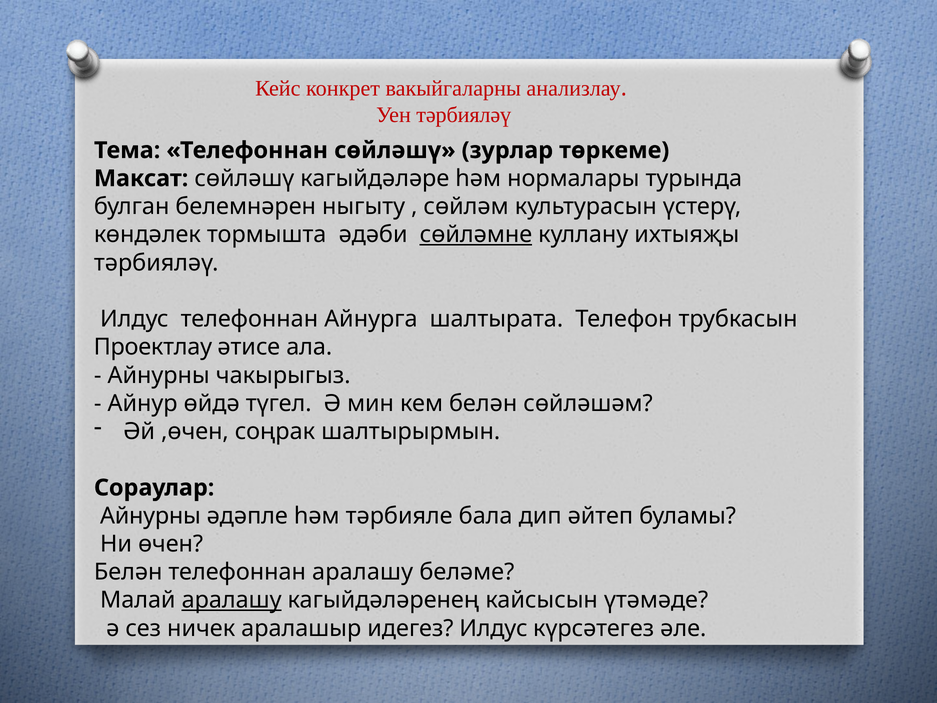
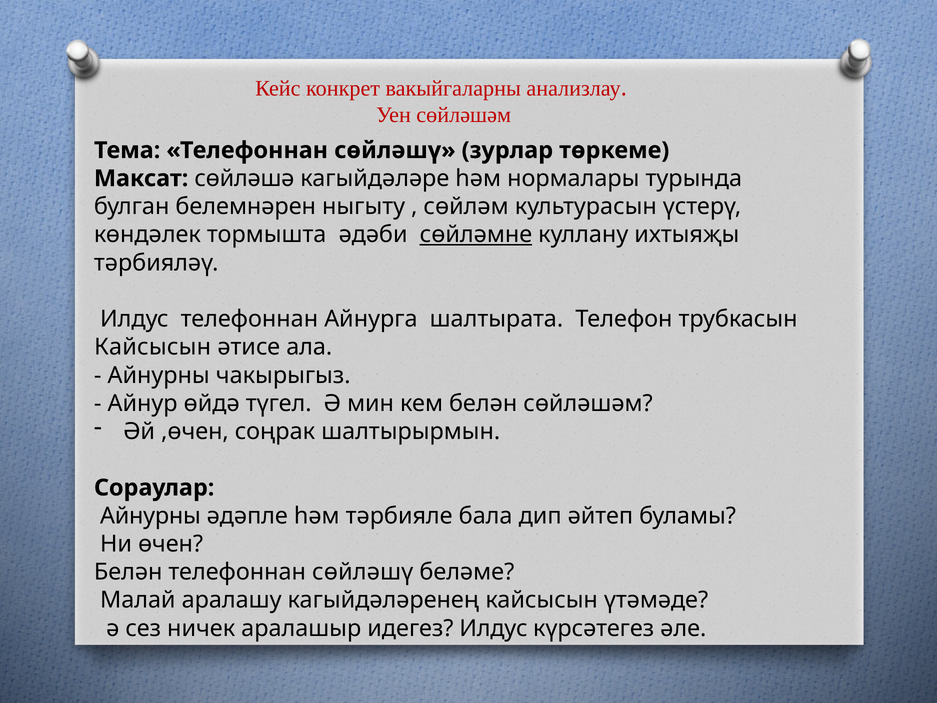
Уен тәрбияләү: тәрбияләү -> сөйләшәм (464, 115)
Максат сөйләшү: сөйләшү -> сөйләшә (244, 178)
Проектлау: Проектлау -> Кайсысын (153, 347)
аралашу: аралашу -> сөйләшү (363, 572)
аралашу underline: present -> none (232, 600)
